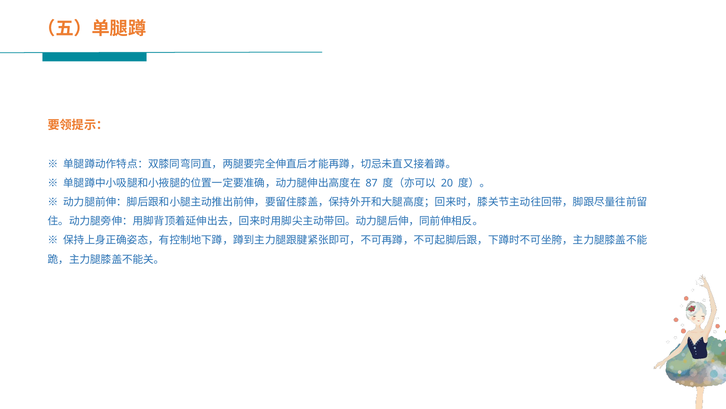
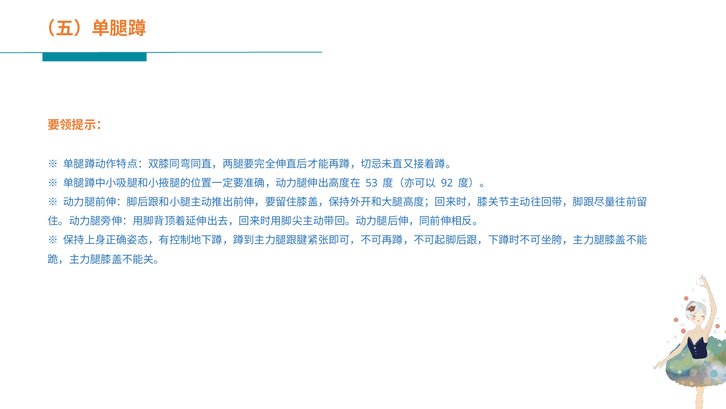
87: 87 -> 53 (372, 183)
20: 20 -> 92 (447, 183)
